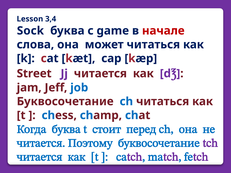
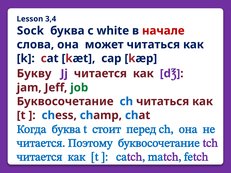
game: game -> white (113, 31)
Street: Street -> Букву (34, 74)
job colour: blue -> green (79, 88)
